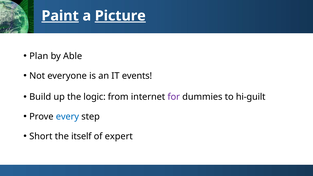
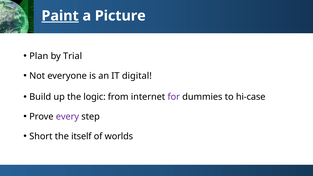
Picture underline: present -> none (120, 16)
Able: Able -> Trial (73, 56)
events: events -> digital (137, 76)
hi-guilt: hi-guilt -> hi-case (251, 97)
every colour: blue -> purple (67, 117)
expert: expert -> worlds (119, 136)
